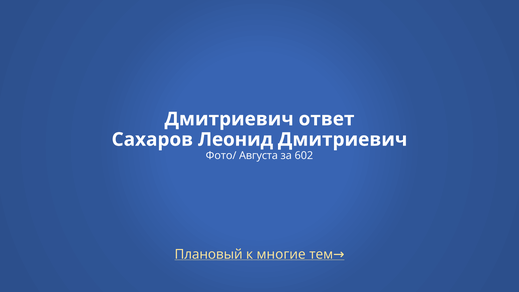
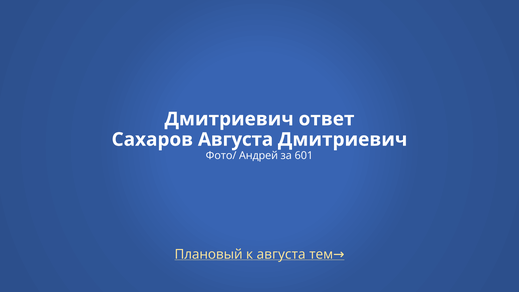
Сахаров Леонид: Леонид -> Августа (236, 139)
Августа: Августа -> Андрей (259, 156)
602: 602 -> 601 (304, 156)
к многие: многие -> августа (281, 254)
